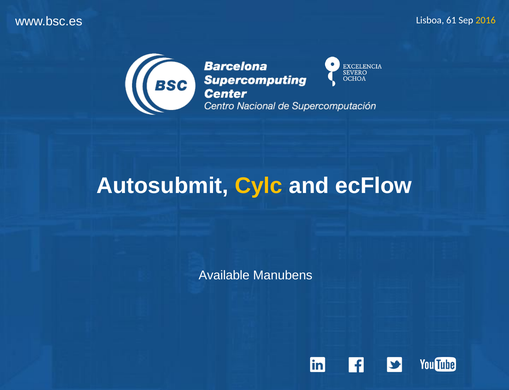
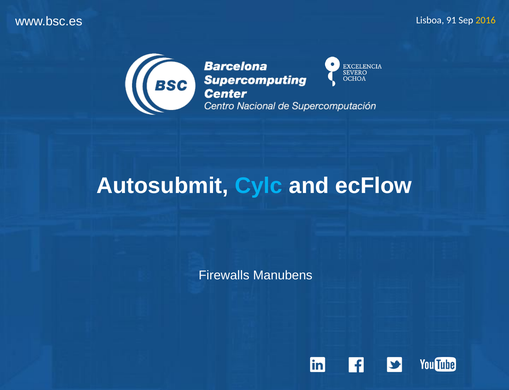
61: 61 -> 91 (451, 20)
Cylc colour: yellow -> light blue (259, 186)
Available: Available -> Firewalls (224, 276)
